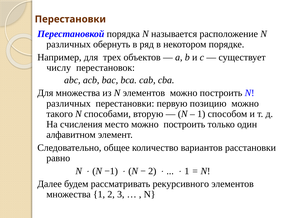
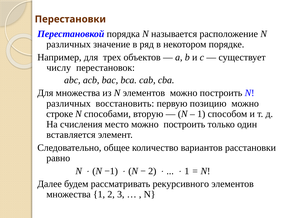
обернуть: обернуть -> значение (112, 44)
различных перестановки: перестановки -> восстановить (125, 104)
такого: такого -> строке (60, 114)
алфавитном: алфавитном -> вставляется (71, 135)
